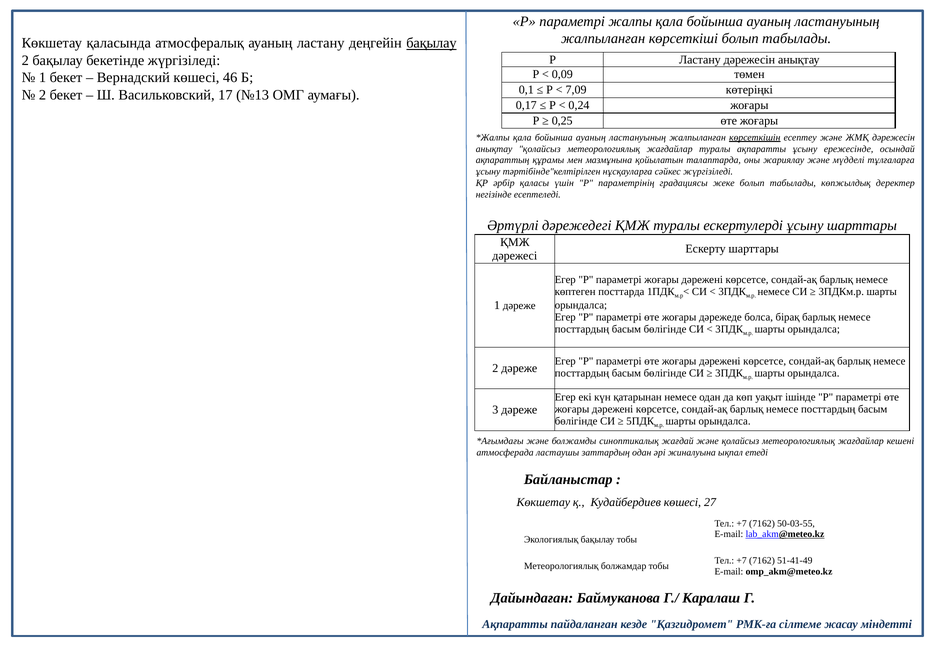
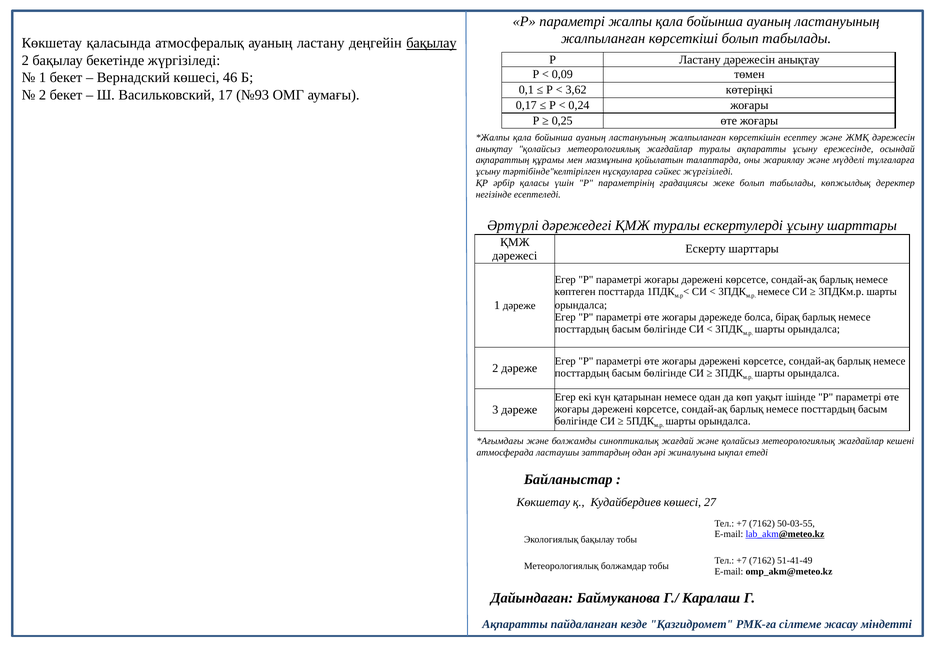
7,09: 7,09 -> 3,62 (576, 90)
№13: №13 -> №93 (253, 95)
көрсеткішін underline: present -> none (755, 137)
